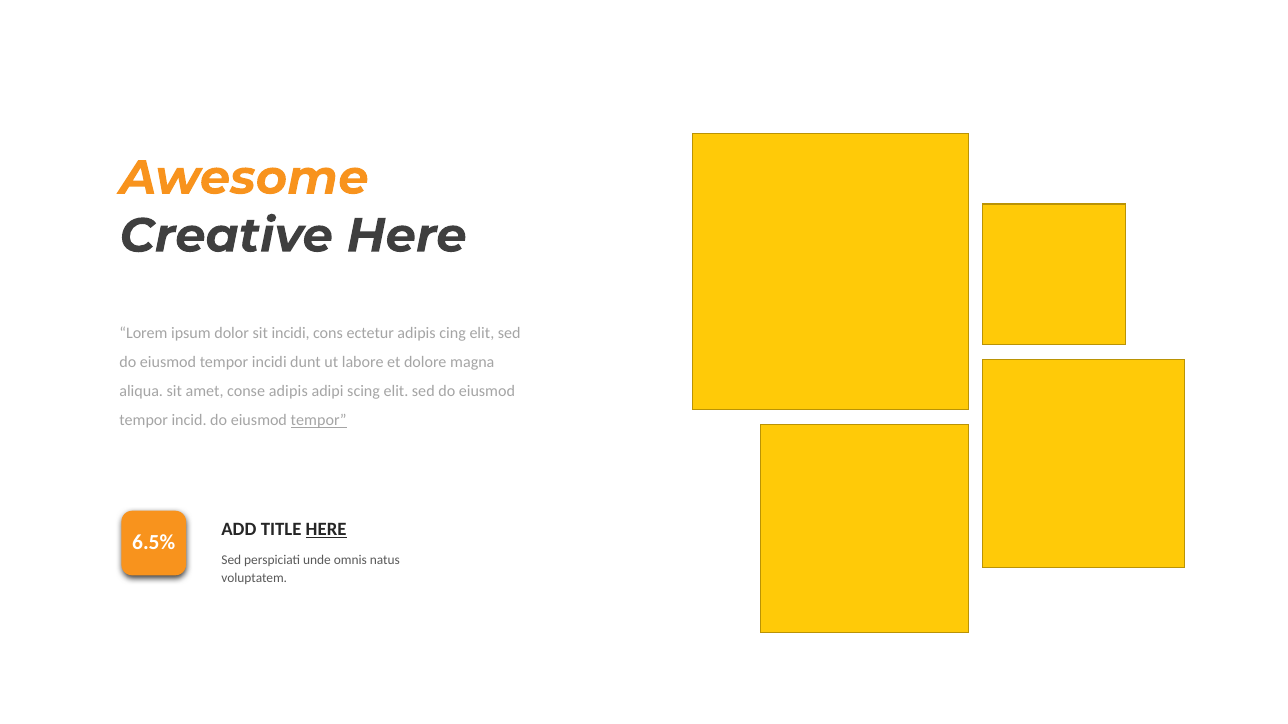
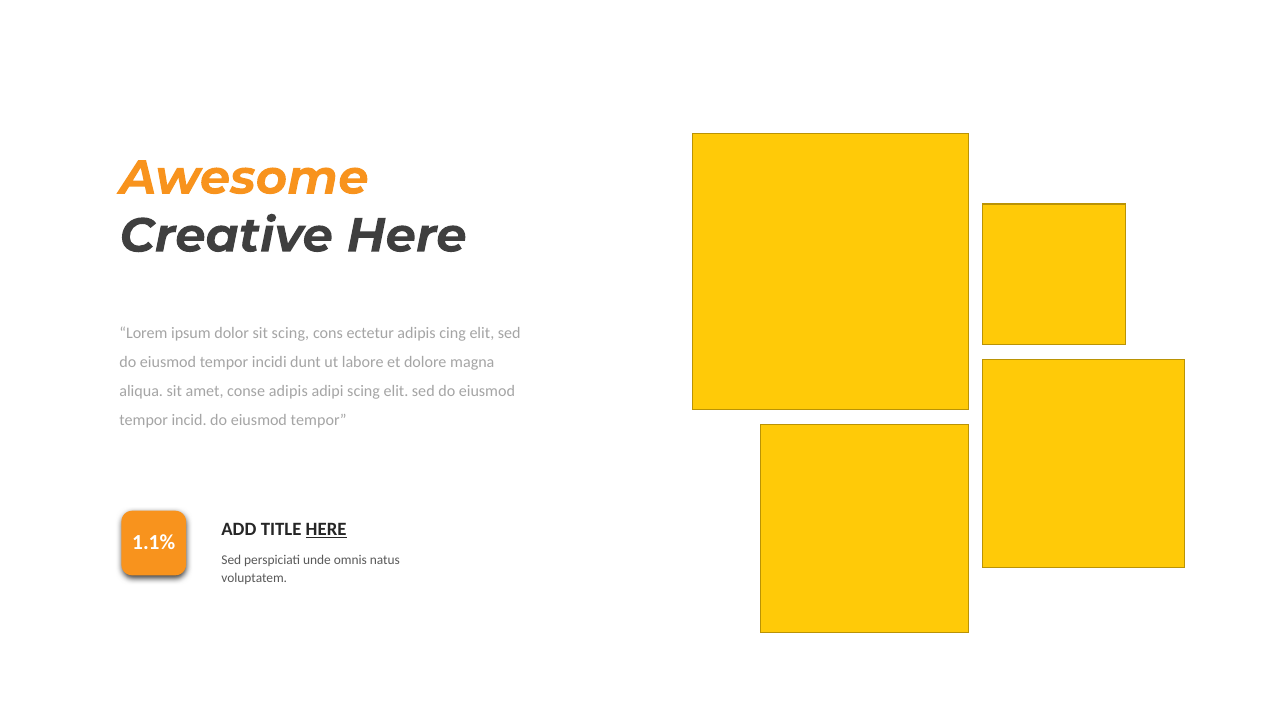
sit incidi: incidi -> scing (290, 334)
tempor underline: present -> none (319, 421)
6.5%: 6.5% -> 1.1% (154, 543)
